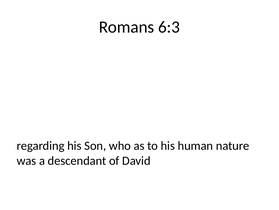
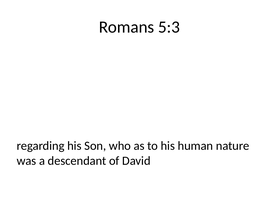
6:3: 6:3 -> 5:3 (169, 27)
